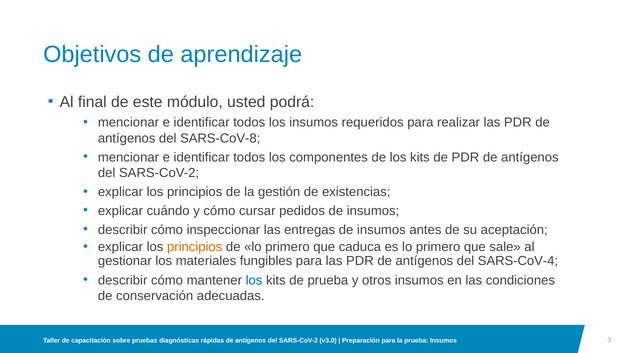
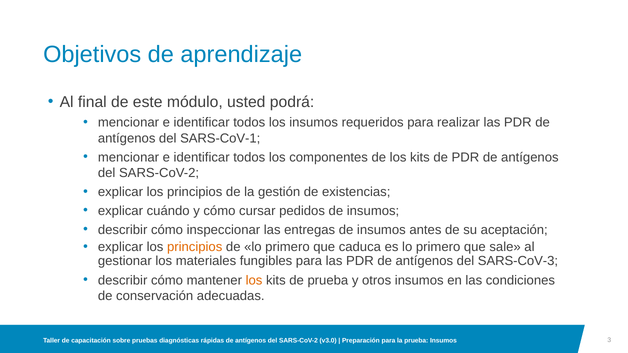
SARS-CoV-8: SARS-CoV-8 -> SARS-CoV-1 (220, 138)
SARS-CoV-4: SARS-CoV-4 -> SARS-CoV-3 (518, 261)
los colour: blue -> orange (254, 280)
